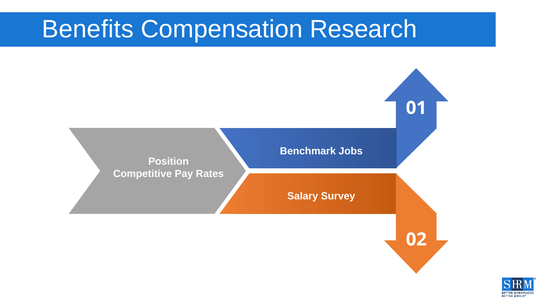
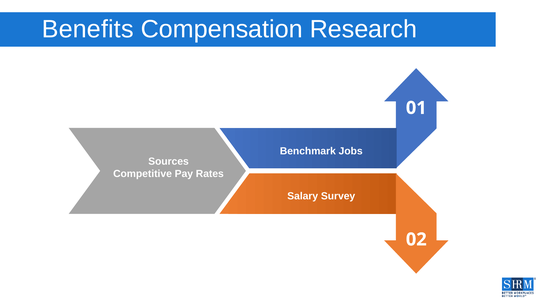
Position: Position -> Sources (169, 162)
